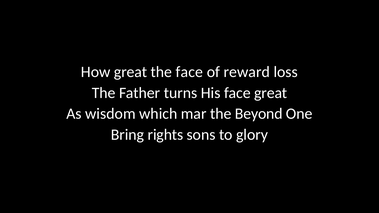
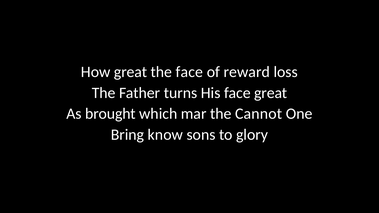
wisdom: wisdom -> brought (110, 114)
Beyond: Beyond -> Cannot (259, 114)
rights: rights -> know (165, 135)
